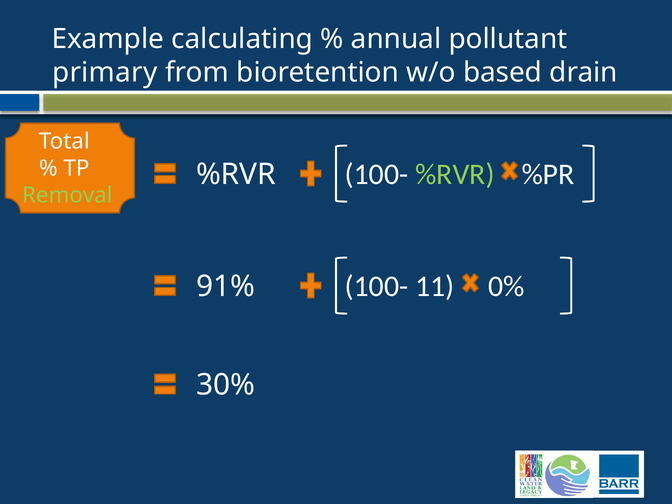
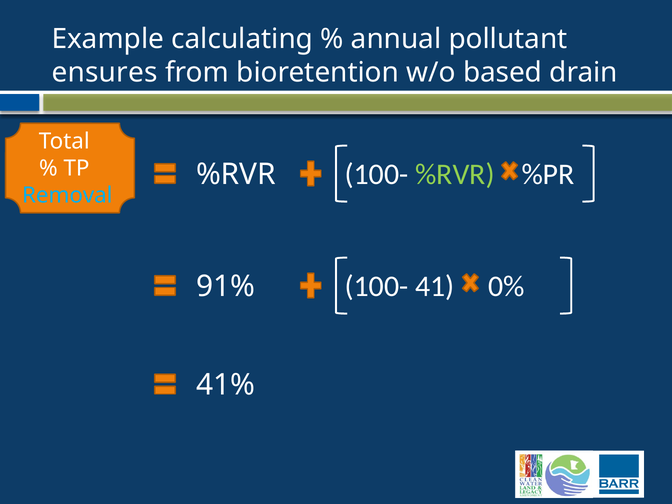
primary: primary -> ensures (105, 72)
Removal colour: light green -> light blue (67, 195)
11: 11 -> 41 (435, 287)
30%: 30% -> 41% (226, 385)
